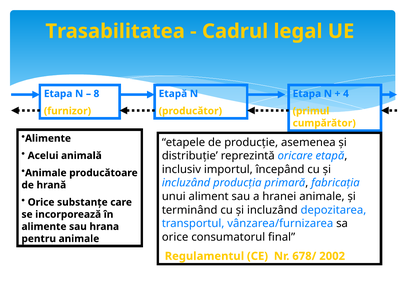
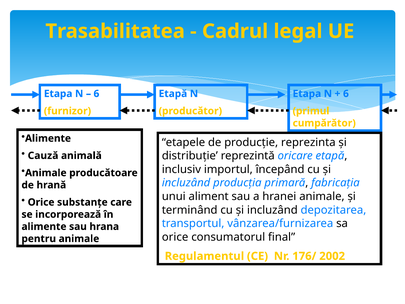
8: 8 -> 6 (96, 94)
4: 4 -> 6 (346, 94)
asemenea: asemenea -> reprezinta (308, 142)
Acelui: Acelui -> Cauză (43, 156)
678/: 678/ -> 176/ (304, 256)
